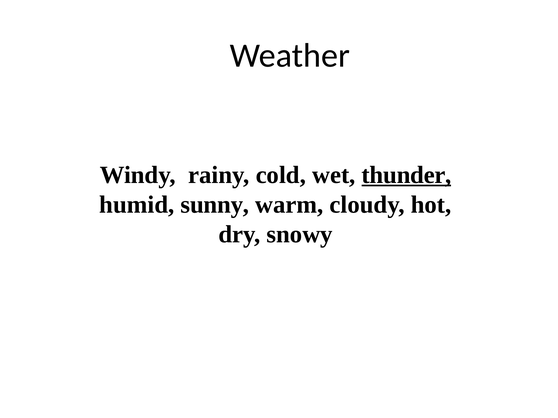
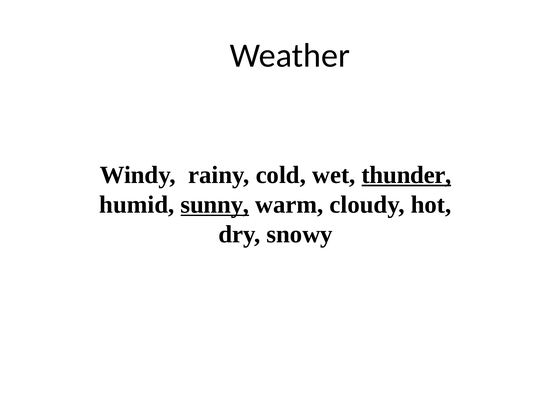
sunny underline: none -> present (215, 205)
